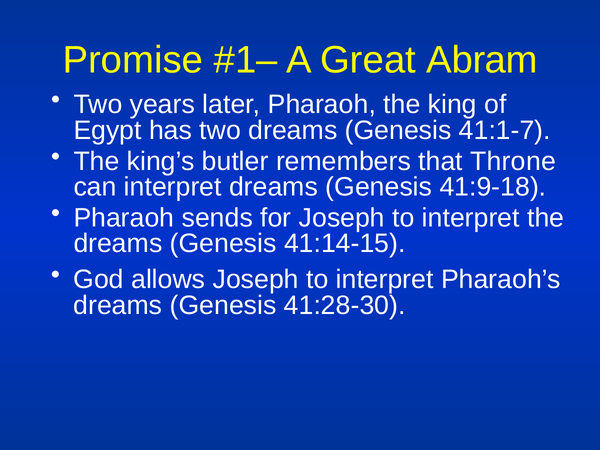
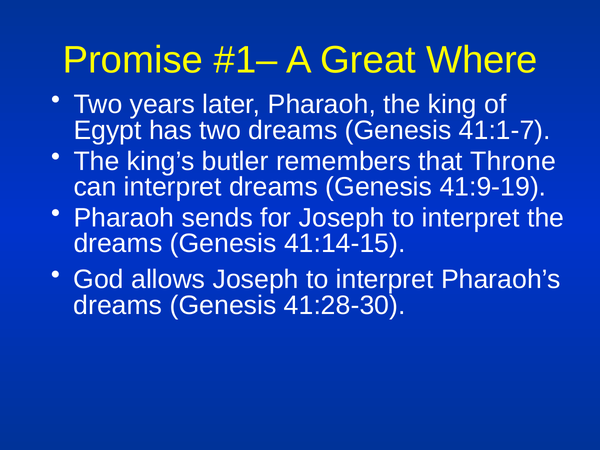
Abram: Abram -> Where (482, 60)
41:9-18: 41:9-18 -> 41:9-19 (493, 187)
